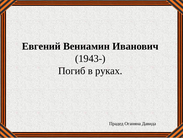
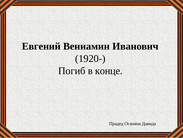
1943-: 1943- -> 1920- (90, 58)
руках: руках -> конце (109, 70)
